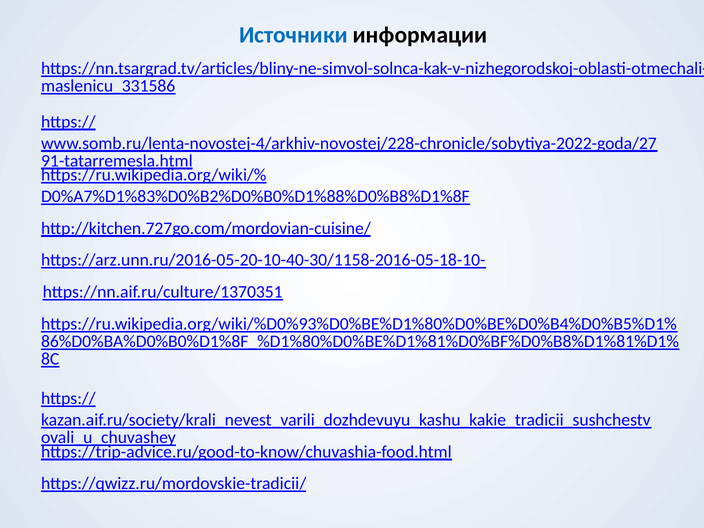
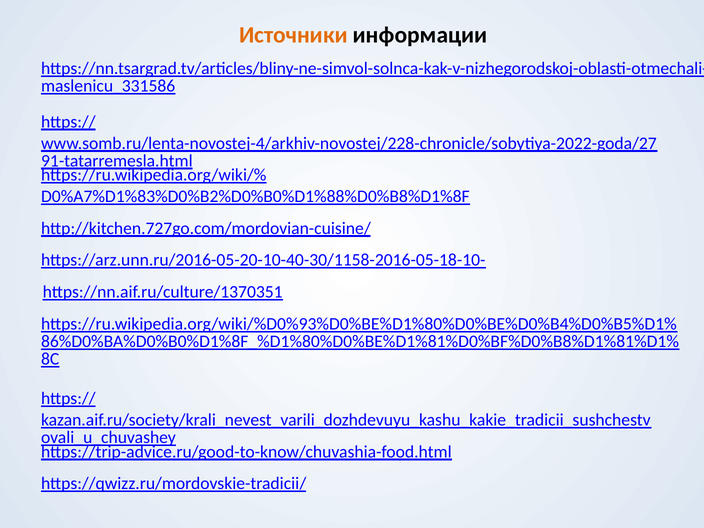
Источники colour: blue -> orange (293, 35)
